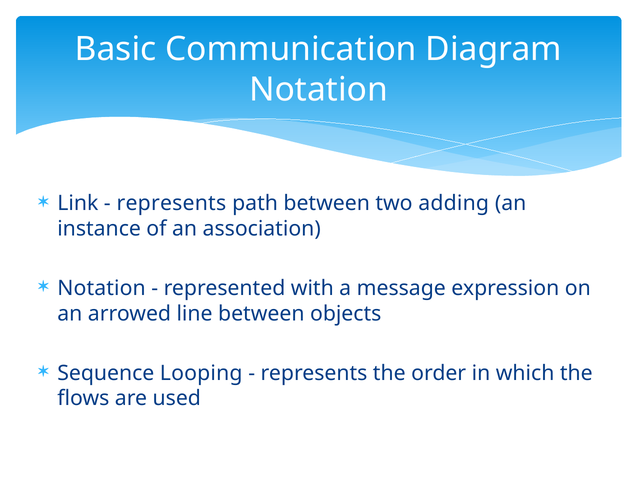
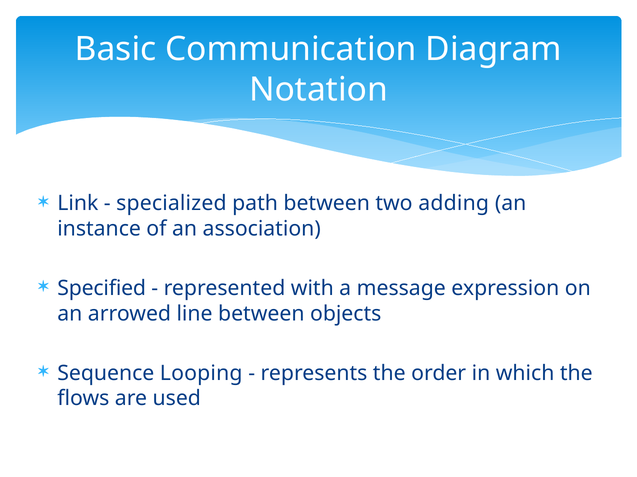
represents: represents -> specialized (171, 204)
Notation: Notation -> Specified (102, 289)
